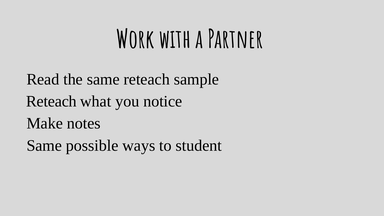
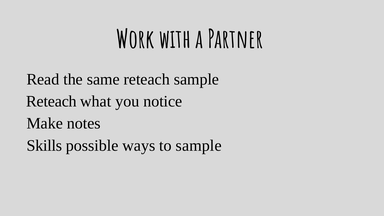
Same: Same -> Skills (44, 146)
to student: student -> sample (199, 146)
